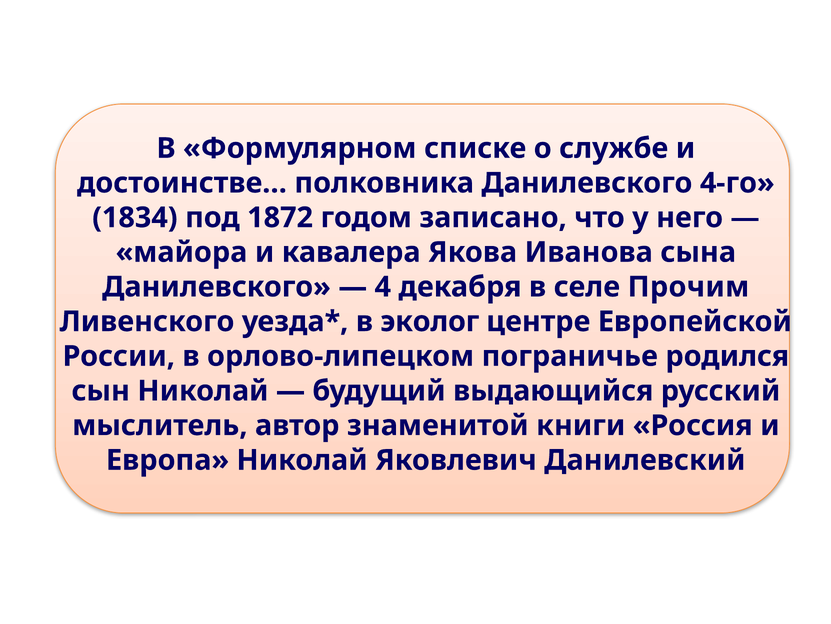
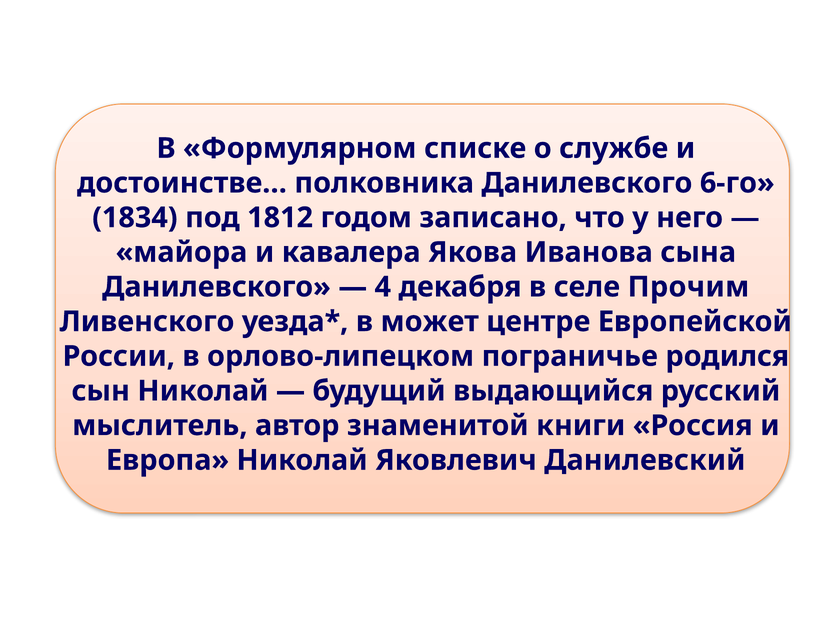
4-го: 4-го -> 6-го (737, 183)
1872: 1872 -> 1812 (280, 217)
эколог: эколог -> может (430, 321)
